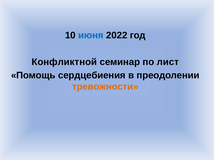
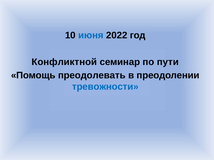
лист: лист -> пути (168, 62)
сердцебиения: сердцебиения -> преодолевать (92, 75)
тревожности colour: orange -> blue (105, 87)
